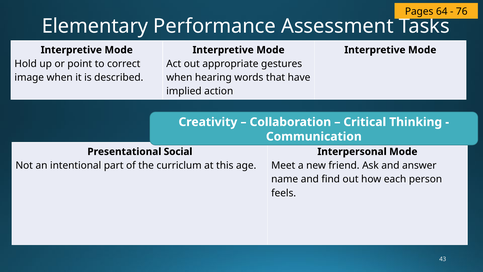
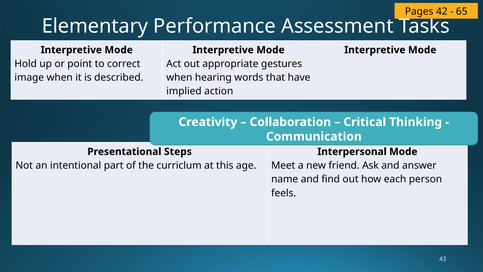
64: 64 -> 42 (442, 11)
76: 76 -> 65 (462, 11)
Social: Social -> Steps (178, 152)
